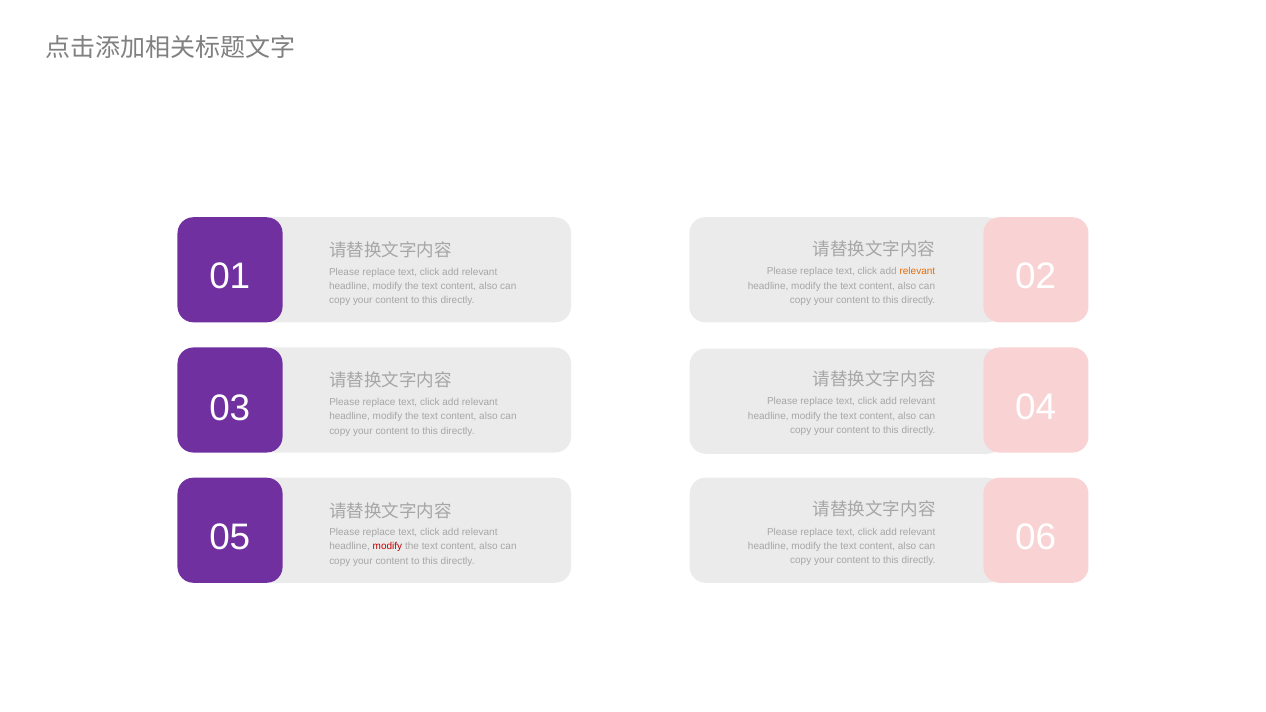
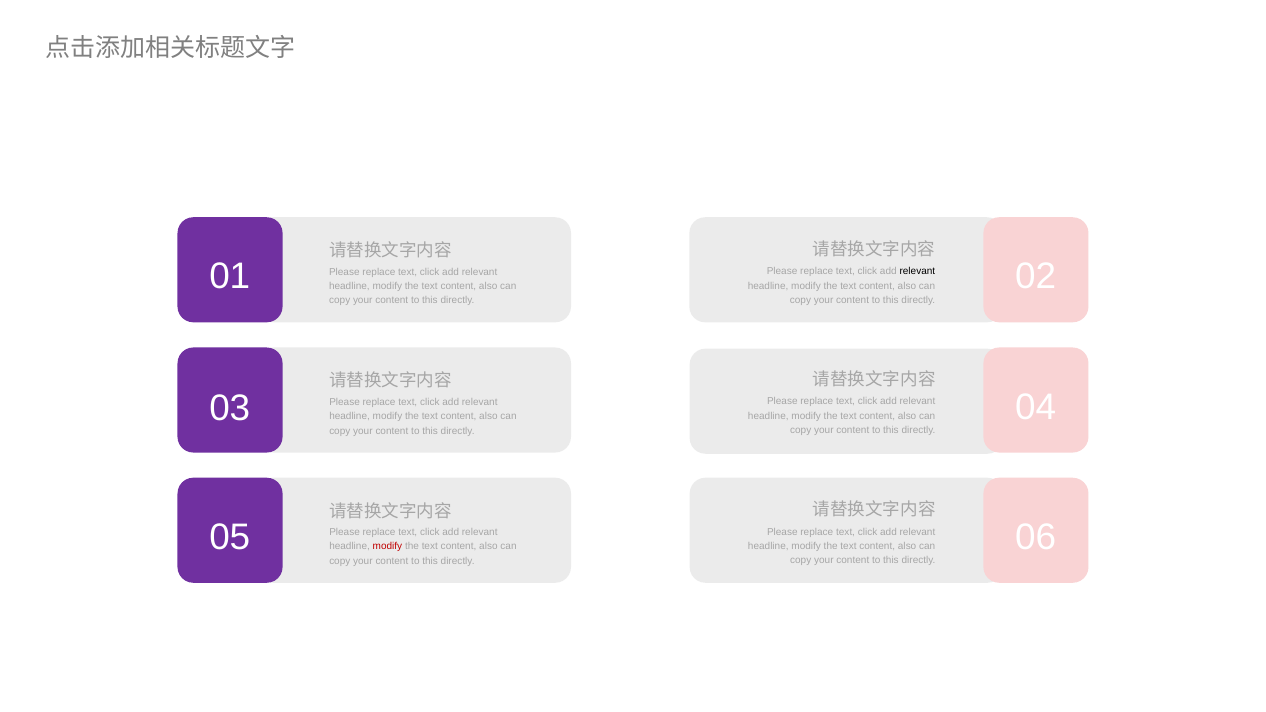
relevant colour: orange -> black (917, 271)
